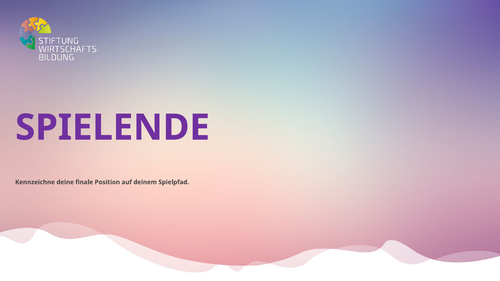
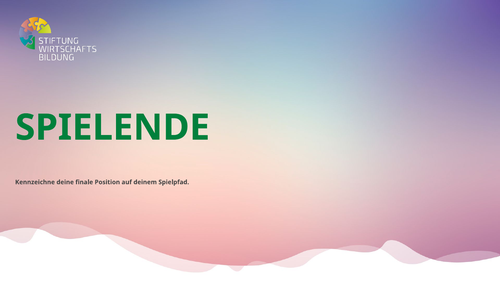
SPIELENDE colour: purple -> green (112, 128)
